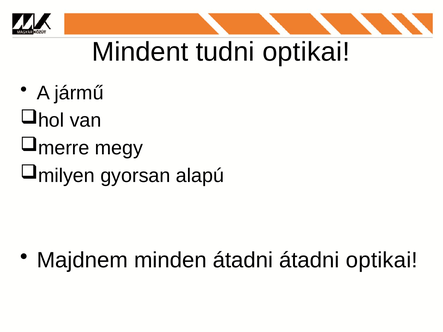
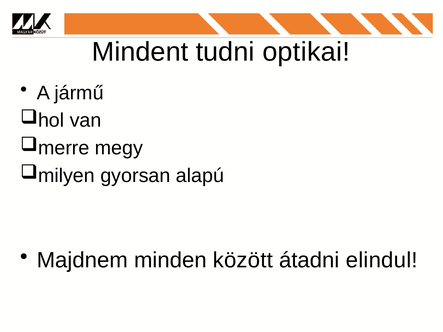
minden átadni: átadni -> között (243, 261)
átadni optikai: optikai -> elindul (382, 261)
